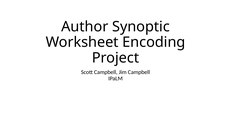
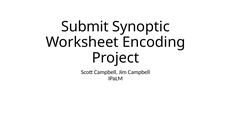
Author: Author -> Submit (85, 27)
